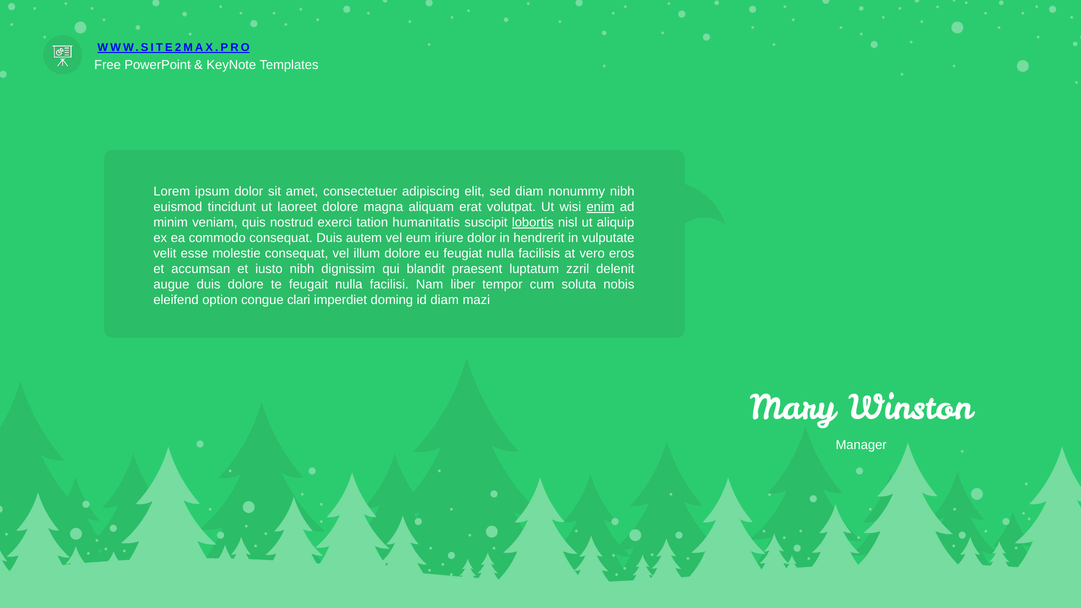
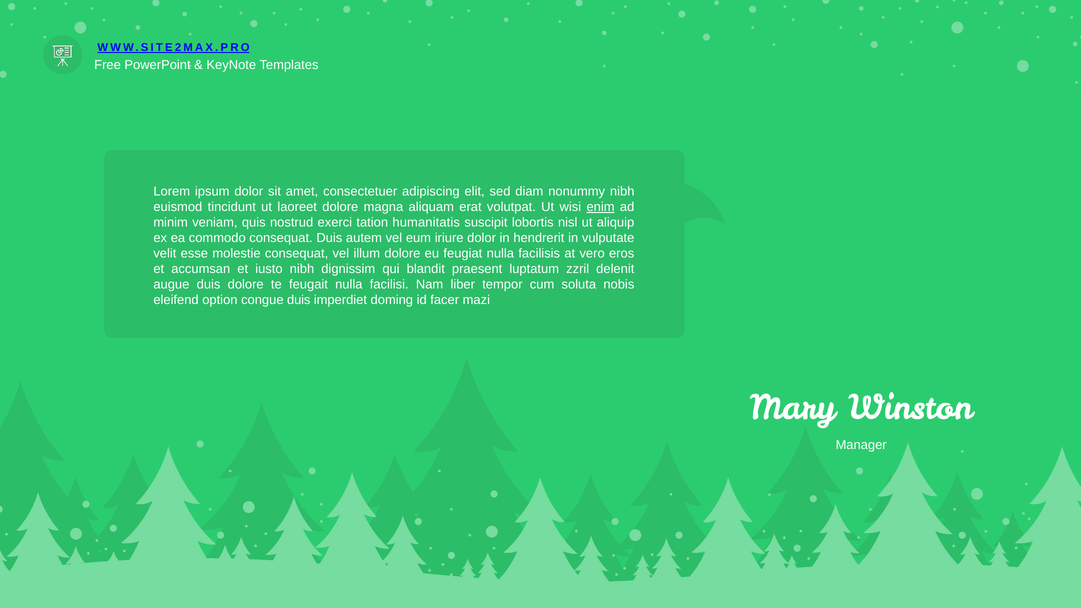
lobortis underline: present -> none (533, 222)
congue clari: clari -> duis (299, 300)
id diam: diam -> facer (445, 300)
